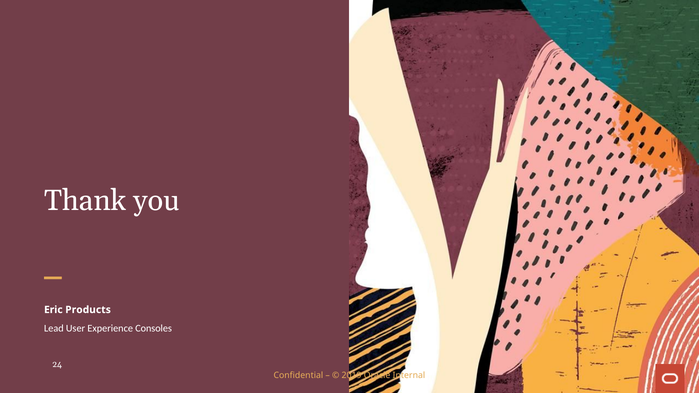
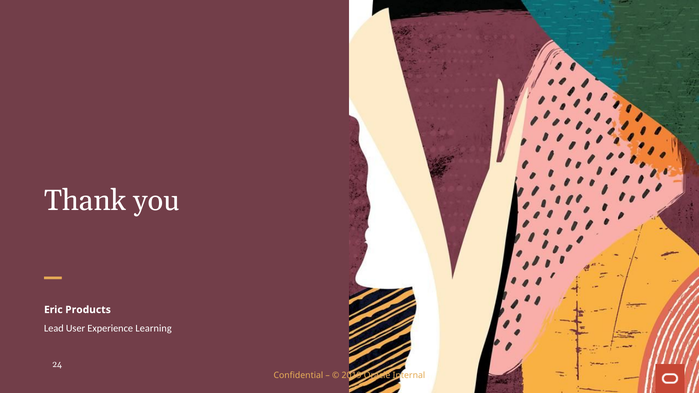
Consoles: Consoles -> Learning (154, 328)
